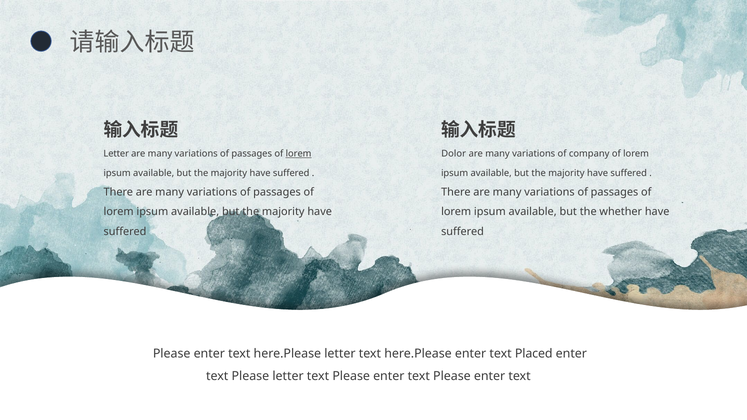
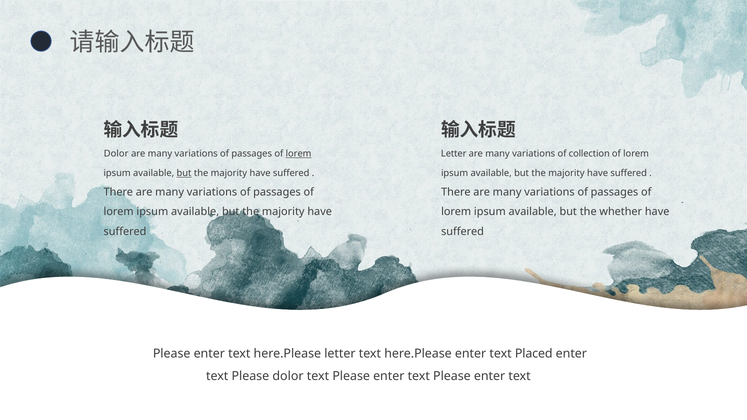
Letter: Letter -> Dolor (116, 154)
Dolor: Dolor -> Letter (454, 154)
company: company -> collection (589, 154)
but underline: none -> present (184, 173)
Please letter: letter -> dolor (288, 376)
